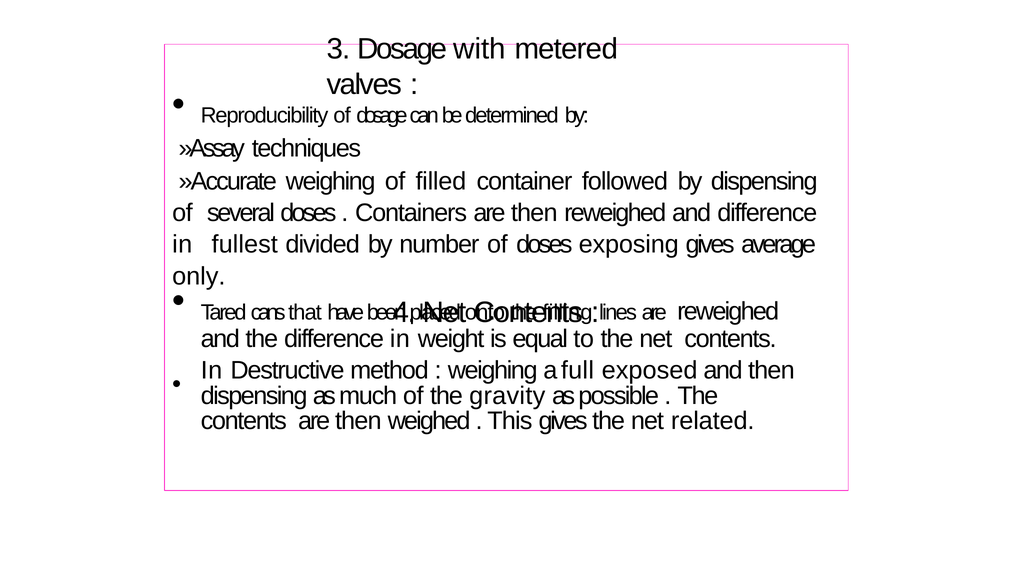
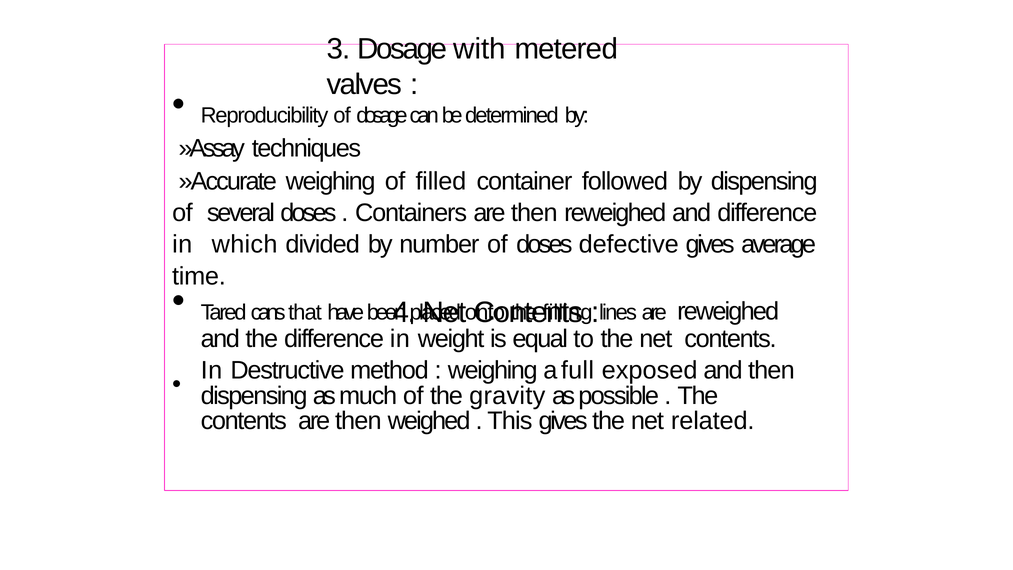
fullest: fullest -> which (245, 244)
exposing: exposing -> defective (629, 244)
only: only -> time (199, 276)
